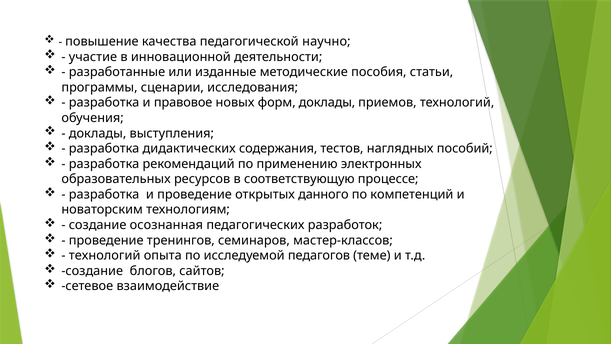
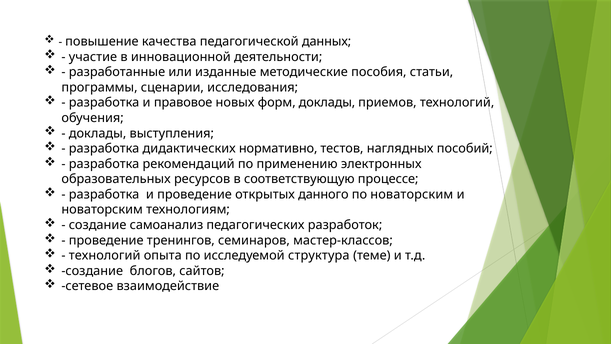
научно: научно -> данных (327, 41)
содержания: содержания -> нормативно (278, 148)
по компетенций: компетенций -> новаторским (412, 194)
осознанная: осознанная -> самоанализ (166, 225)
педагогов: педагогов -> структура (319, 255)
